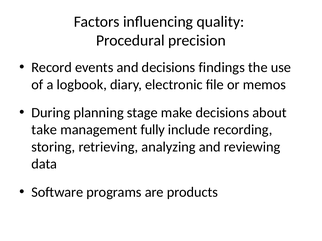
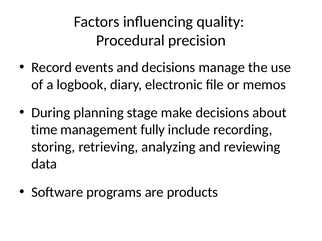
findings: findings -> manage (222, 68)
take: take -> time (44, 130)
